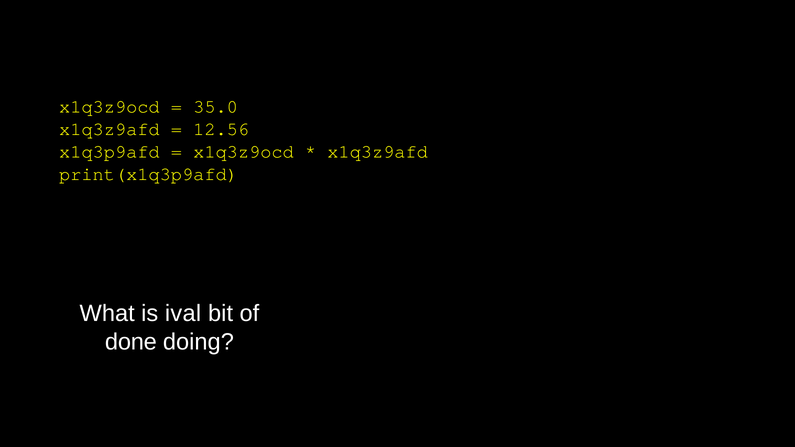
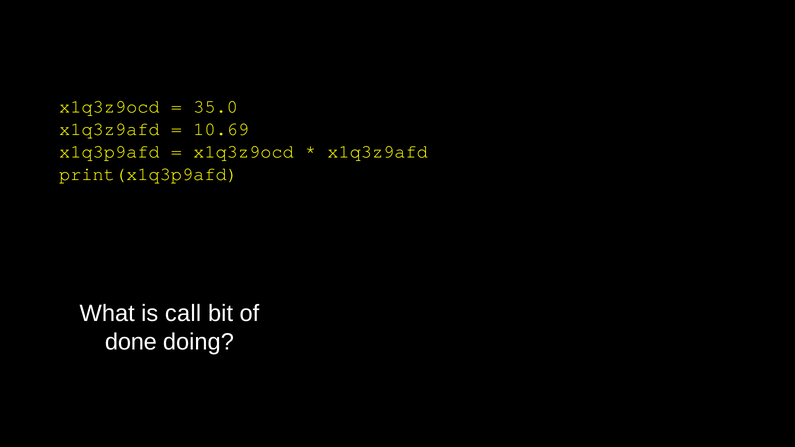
12.56: 12.56 -> 10.69 (221, 129)
ival: ival -> call (183, 314)
